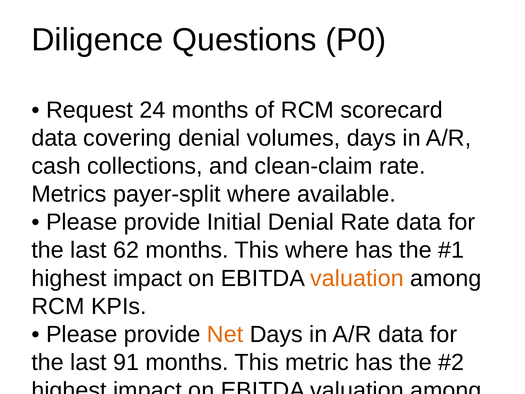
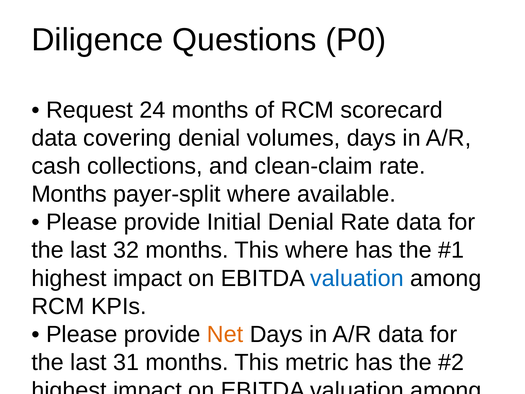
Metrics: Metrics -> Months (69, 194)
62: 62 -> 32 (126, 250)
valuation colour: orange -> blue (357, 278)
91: 91 -> 31 (126, 362)
